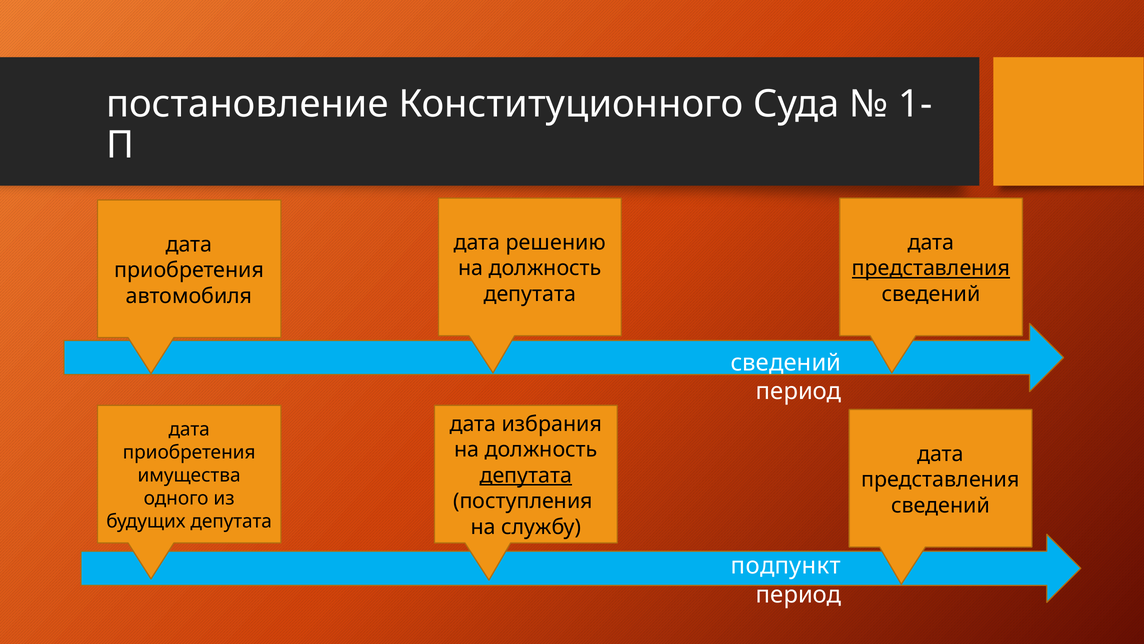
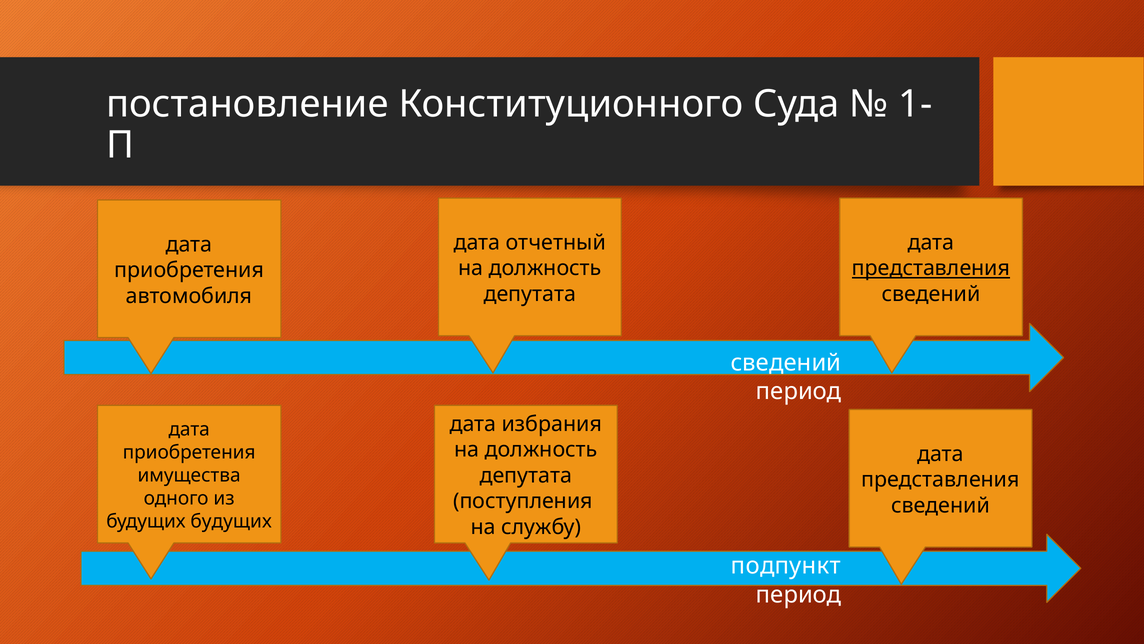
решению: решению -> отчетный (556, 242)
депутата underline: present -> none (526, 475)
будущих депутата: депутата -> будущих (231, 521)
